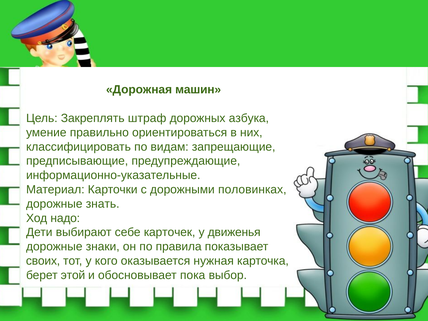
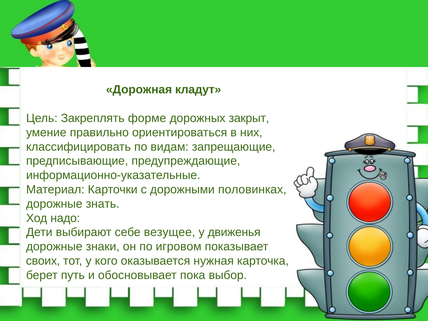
машин: машин -> кладут (198, 90)
штраф: штраф -> форме (147, 118)
азбука: азбука -> закрыт (249, 118)
карточек: карточек -> везущее (170, 232)
правила: правила -> игровом (179, 247)
этой: этой -> путь (73, 275)
